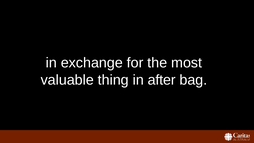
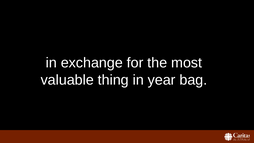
after: after -> year (162, 80)
